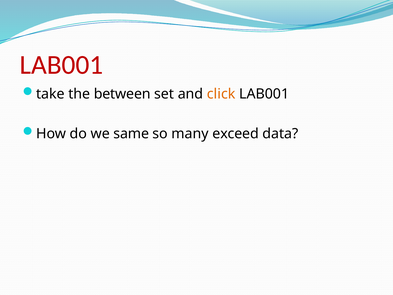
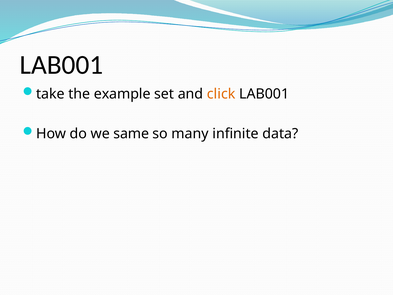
LAB001 colour: red -> black (61, 65)
between: between -> example (122, 94)
exceed: exceed -> infinite (236, 134)
